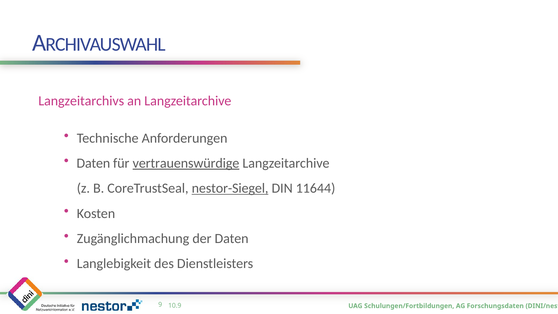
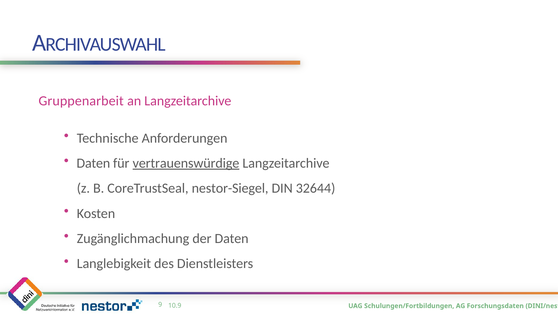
Langzeitarchivs: Langzeitarchivs -> Gruppenarbeit (81, 101)
nestor-Siegel underline: present -> none (230, 188)
11644: 11644 -> 32644 (316, 188)
